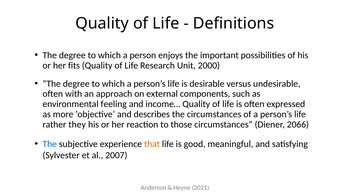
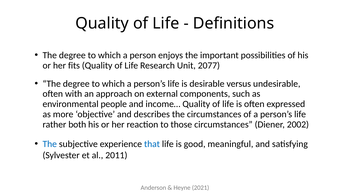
2000: 2000 -> 2077 (209, 66)
feeling: feeling -> people (114, 104)
they: they -> both (77, 125)
2066: 2066 -> 2002 (298, 125)
that colour: orange -> blue (152, 144)
2007: 2007 -> 2011 (116, 156)
